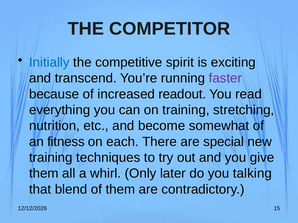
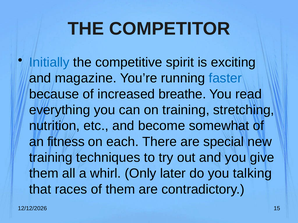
transcend: transcend -> magazine (86, 78)
faster colour: purple -> blue (225, 78)
readout: readout -> breathe (182, 94)
blend: blend -> races (71, 190)
